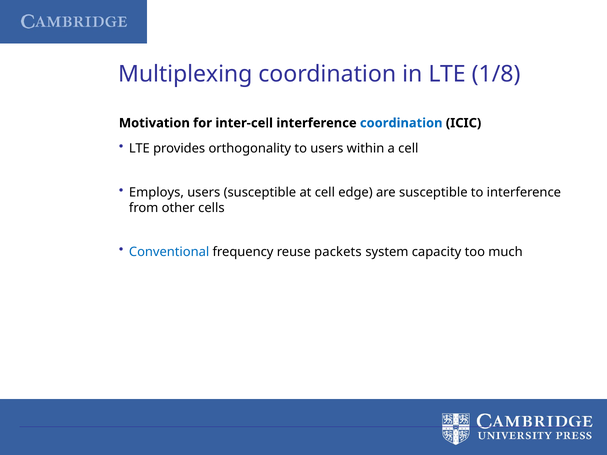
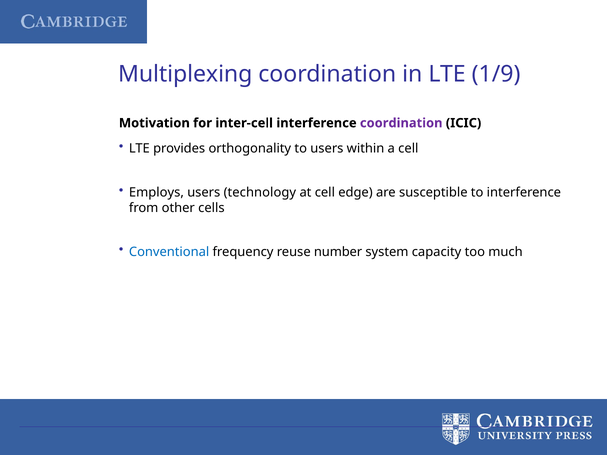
1/8: 1/8 -> 1/9 (496, 74)
coordination colour: blue -> purple (401, 123)
users susceptible: susceptible -> technology (260, 193)
packets: packets -> number (338, 252)
